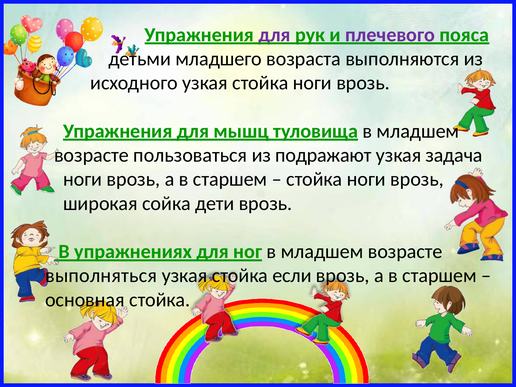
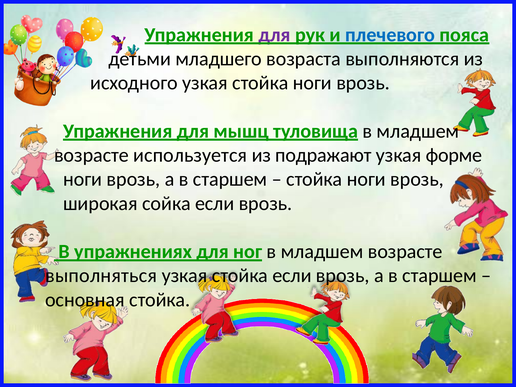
плечевого colour: purple -> blue (390, 35)
пользоваться: пользоваться -> используется (190, 155)
задача: задача -> форме (454, 155)
сойка дети: дети -> если (215, 203)
